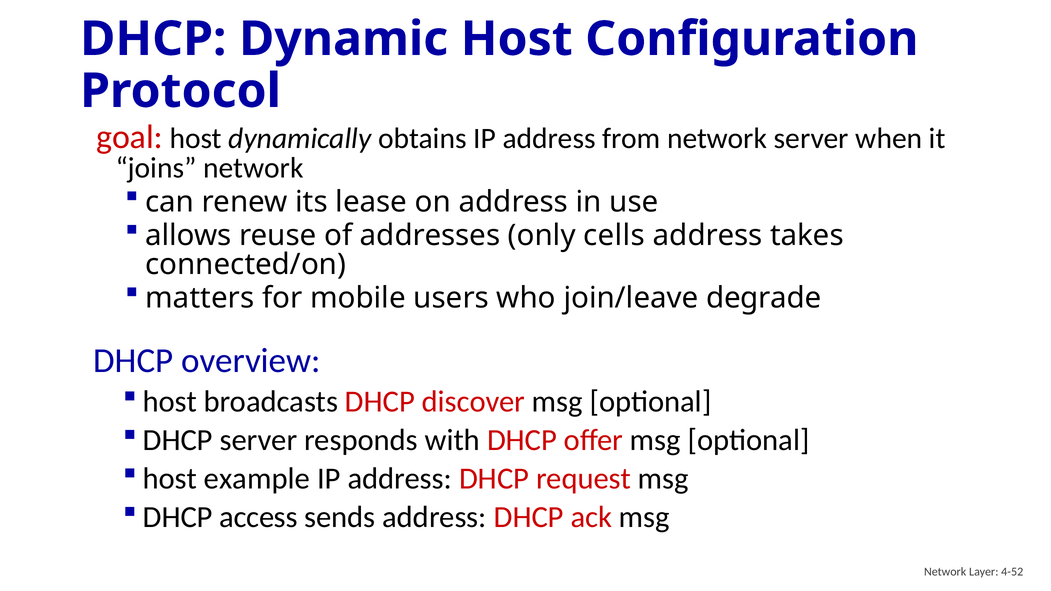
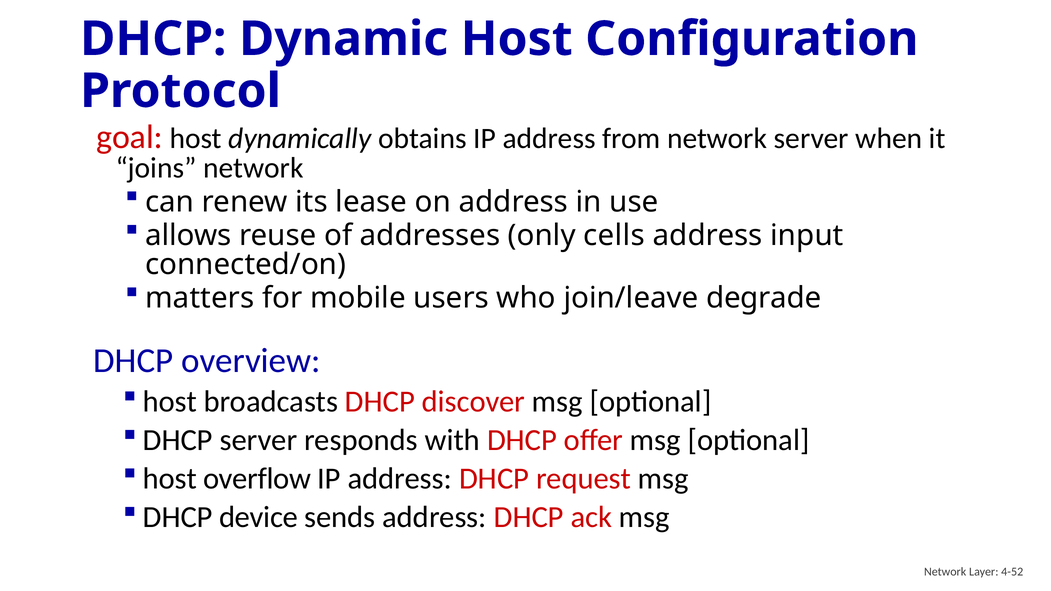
takes: takes -> input (807, 236)
example: example -> overflow (257, 479)
access: access -> device (259, 517)
